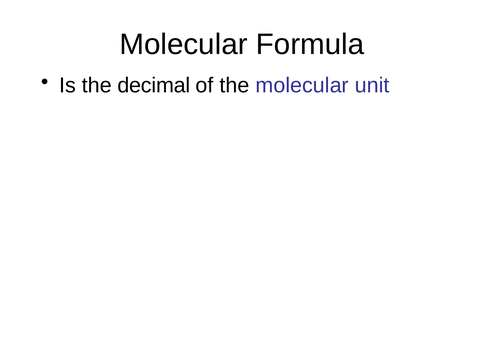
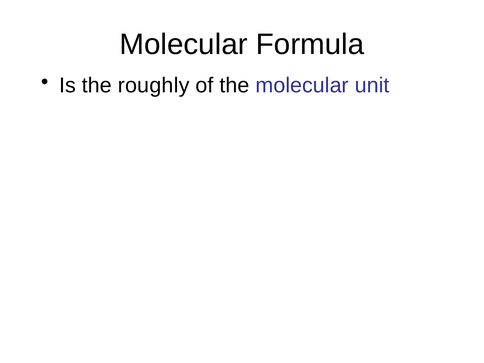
decimal: decimal -> roughly (154, 85)
